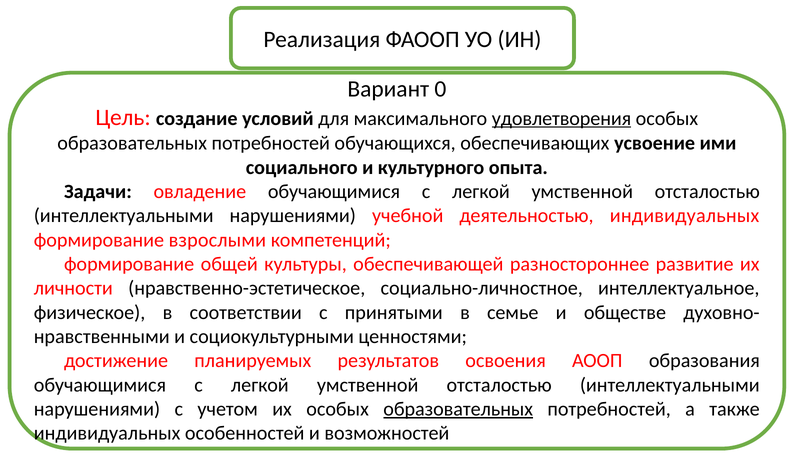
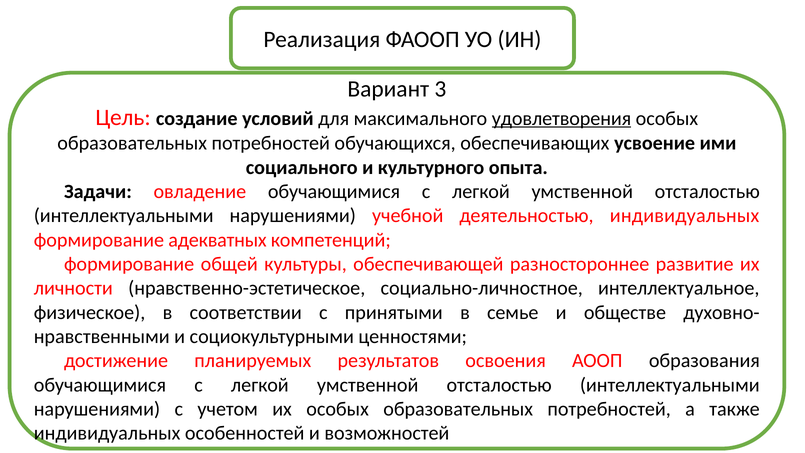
0: 0 -> 3 (440, 89)
взрослыми: взрослыми -> адекватных (218, 240)
образовательных underline: present -> none (458, 409)
